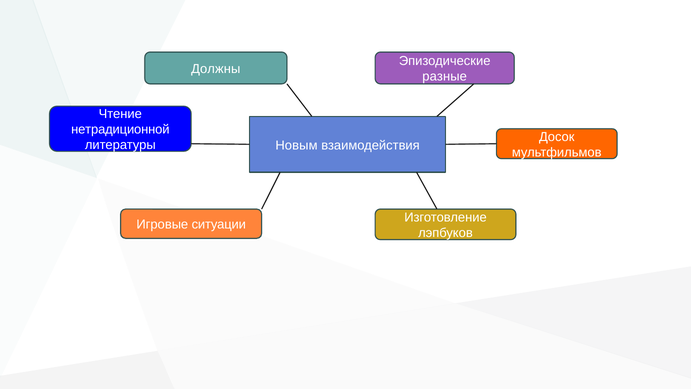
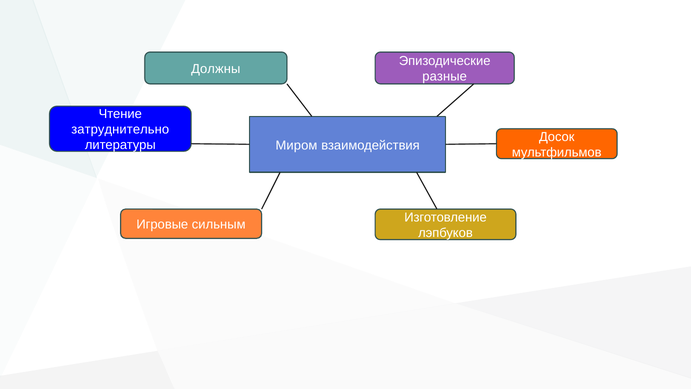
нетрадиционной: нетрадиционной -> затруднительно (120, 130)
Новым: Новым -> Миром (296, 145)
ситуации: ситуации -> сильным (219, 224)
